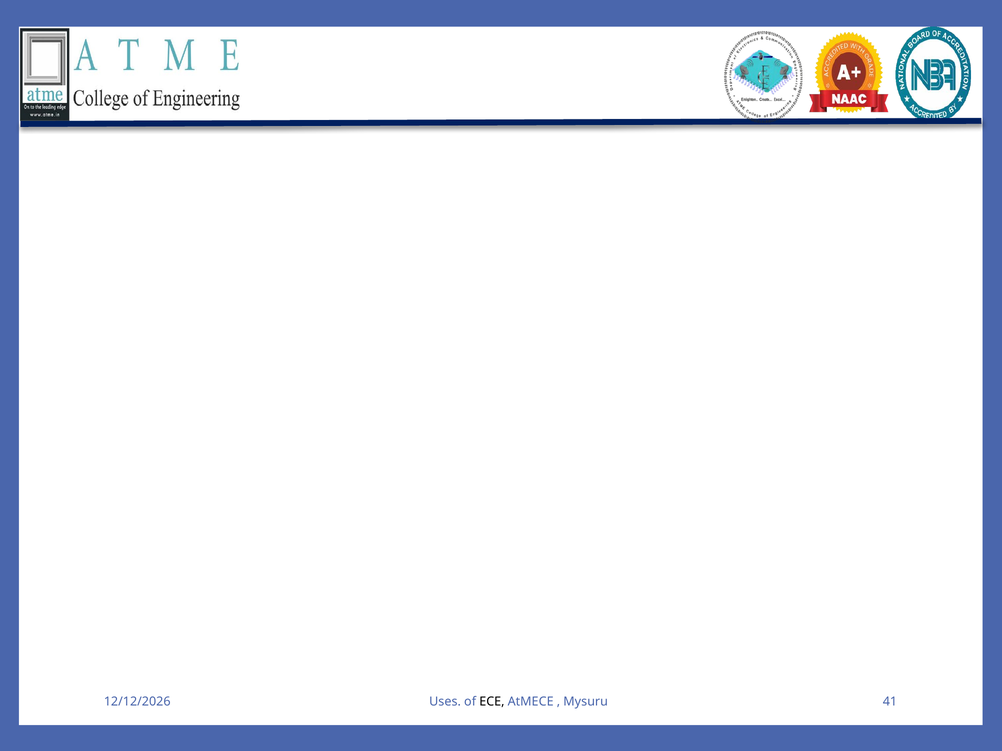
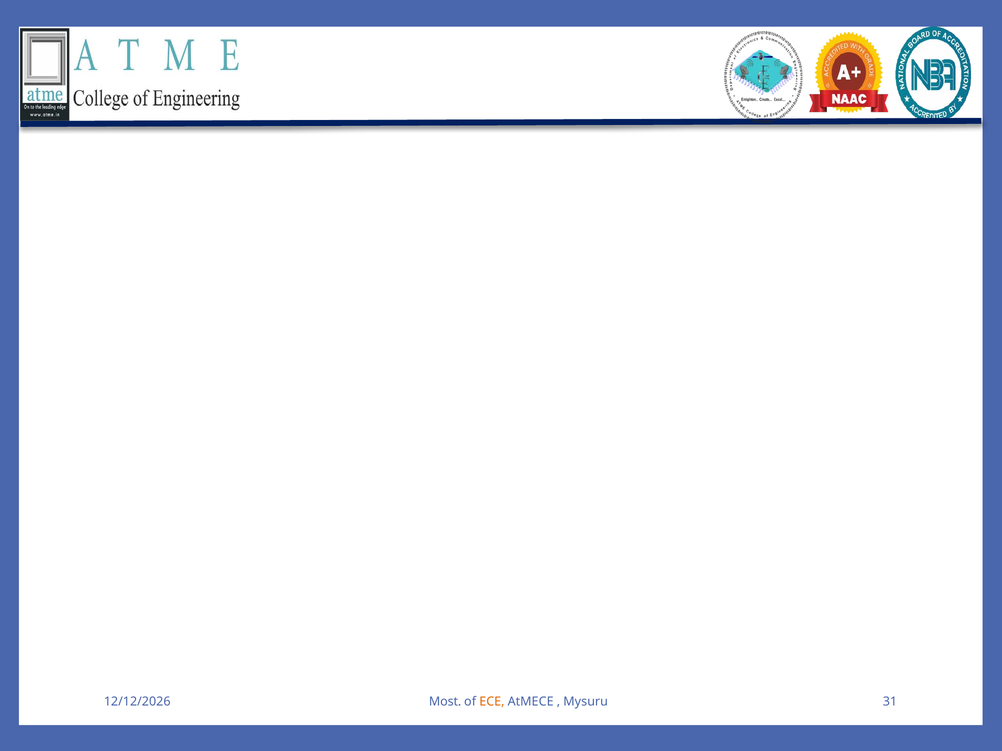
Uses: Uses -> Most (445, 702)
ECE colour: black -> orange (492, 702)
41: 41 -> 31 (890, 702)
